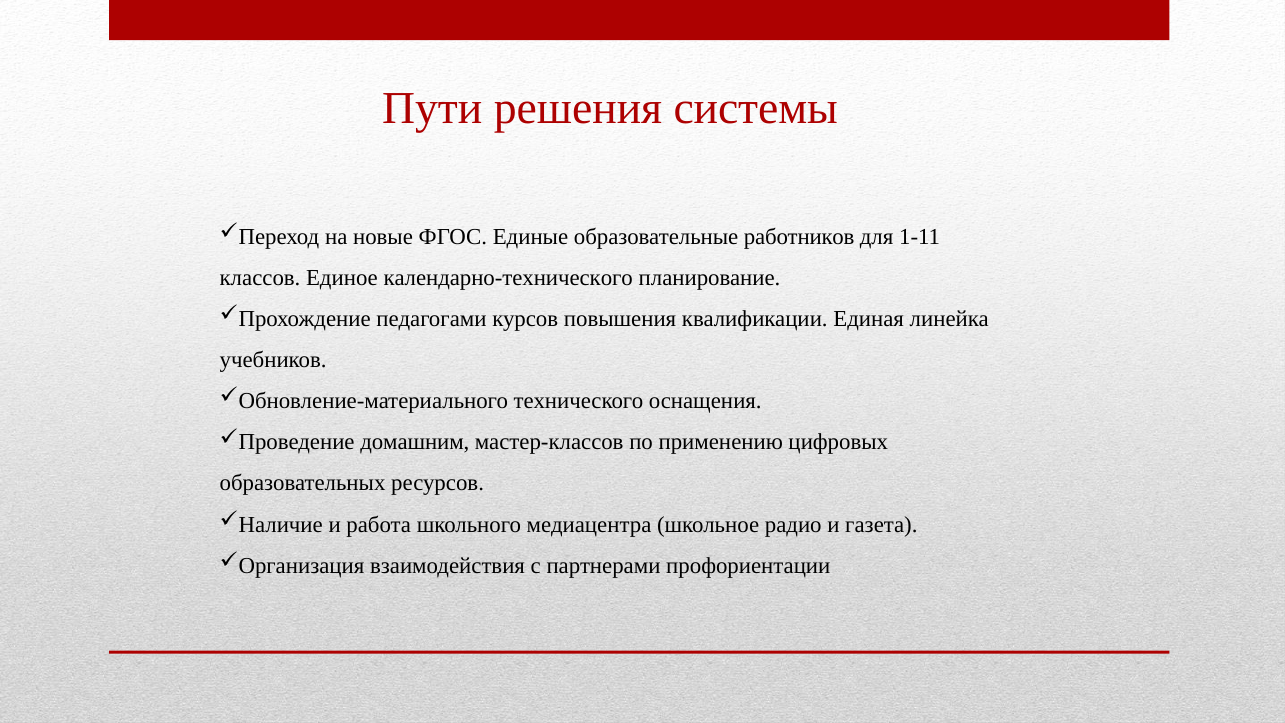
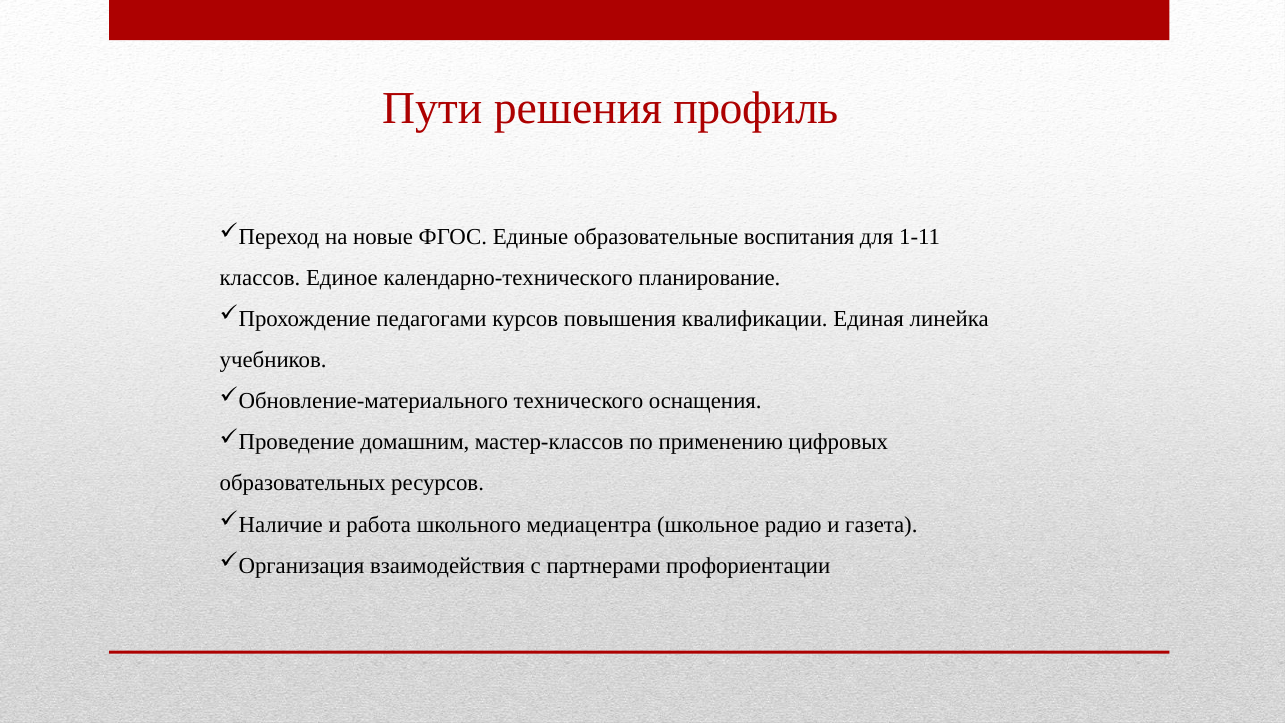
системы: системы -> профиль (756, 109)
работников: работников -> воспитания (799, 237)
